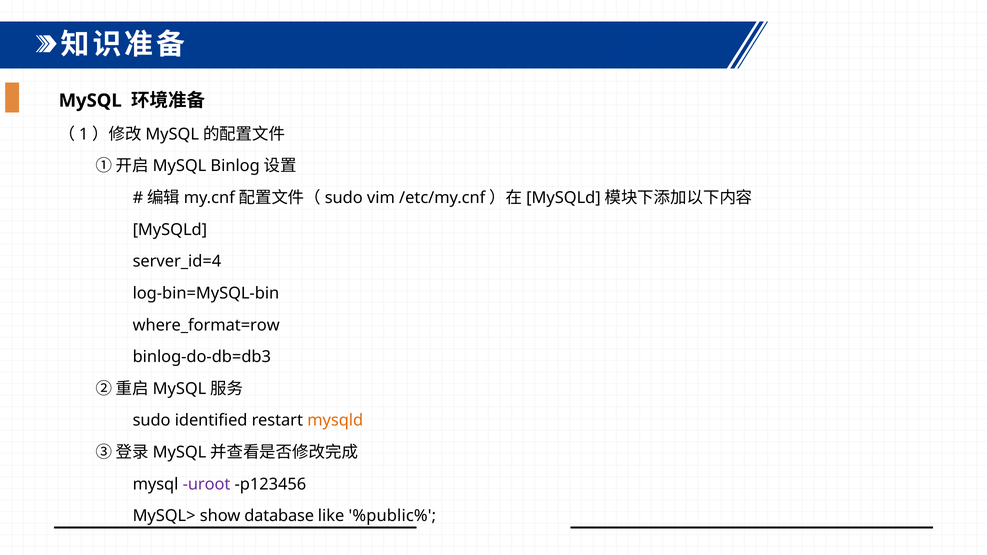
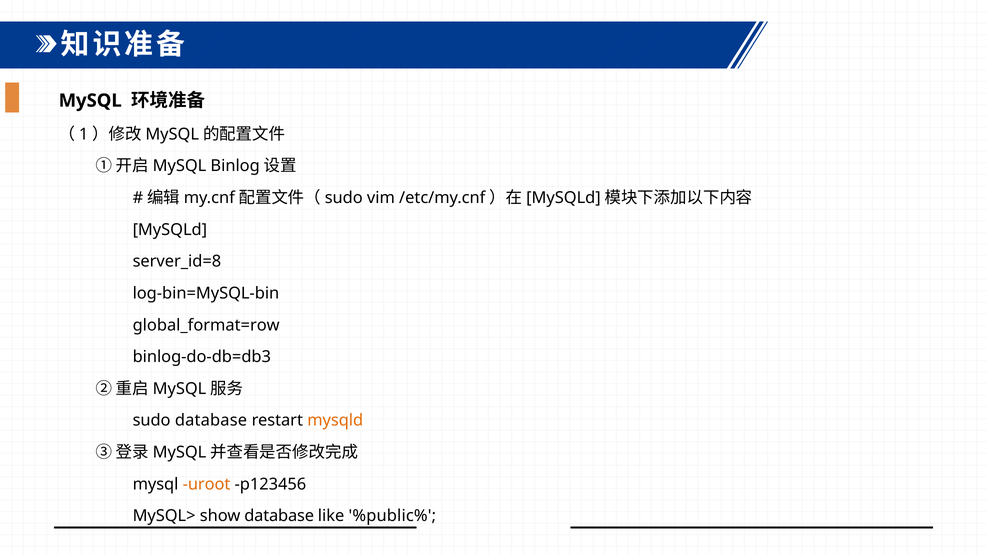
server_id=4: server_id=4 -> server_id=8 (177, 262)
where_format=row: where_format=row -> global_format=row (206, 325)
sudo identified: identified -> database (211, 421)
uroot colour: purple -> orange (207, 484)
